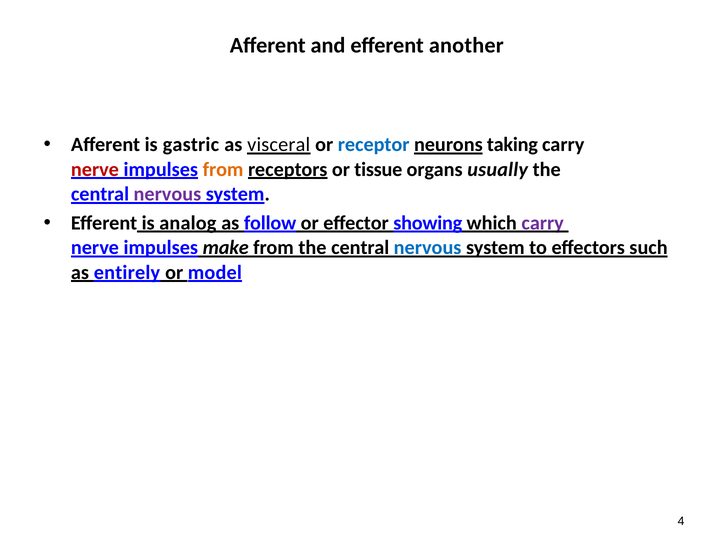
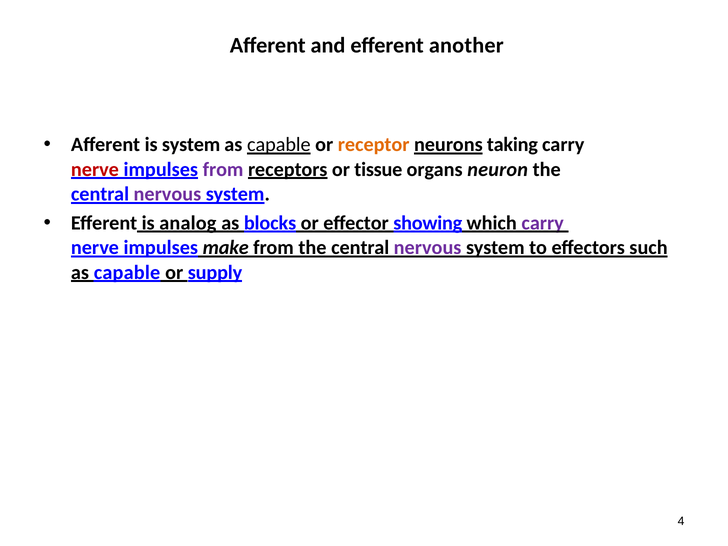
is gastric: gastric -> system (191, 145)
visceral: visceral -> capable (279, 145)
receptor colour: blue -> orange (374, 145)
from colour: orange -> purple (223, 169)
usually: usually -> neuron (498, 169)
follow: follow -> blocks (270, 223)
nervous colour: blue -> purple (428, 248)
entirely: entirely -> capable (127, 272)
model: model -> supply (215, 272)
